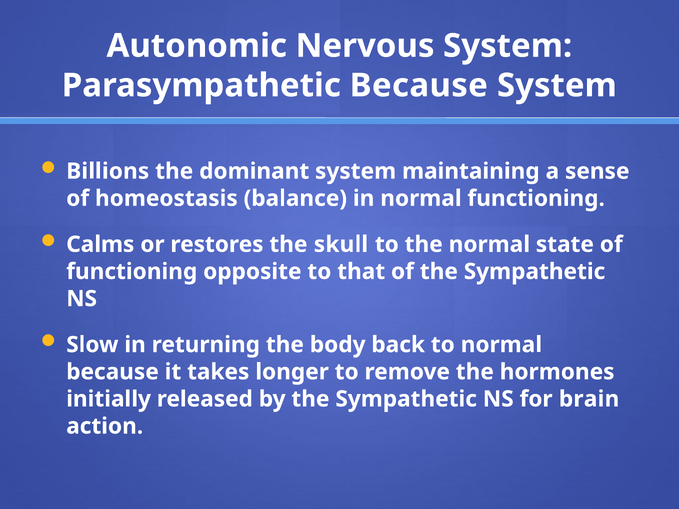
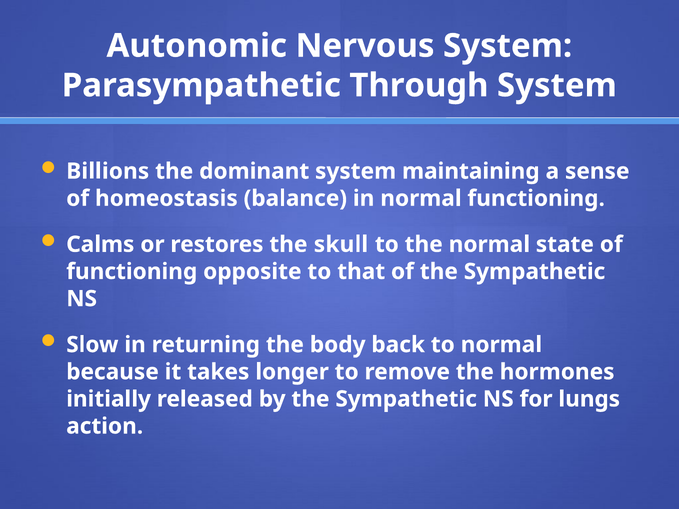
Parasympathetic Because: Because -> Through (419, 86)
brain: brain -> lungs (589, 399)
